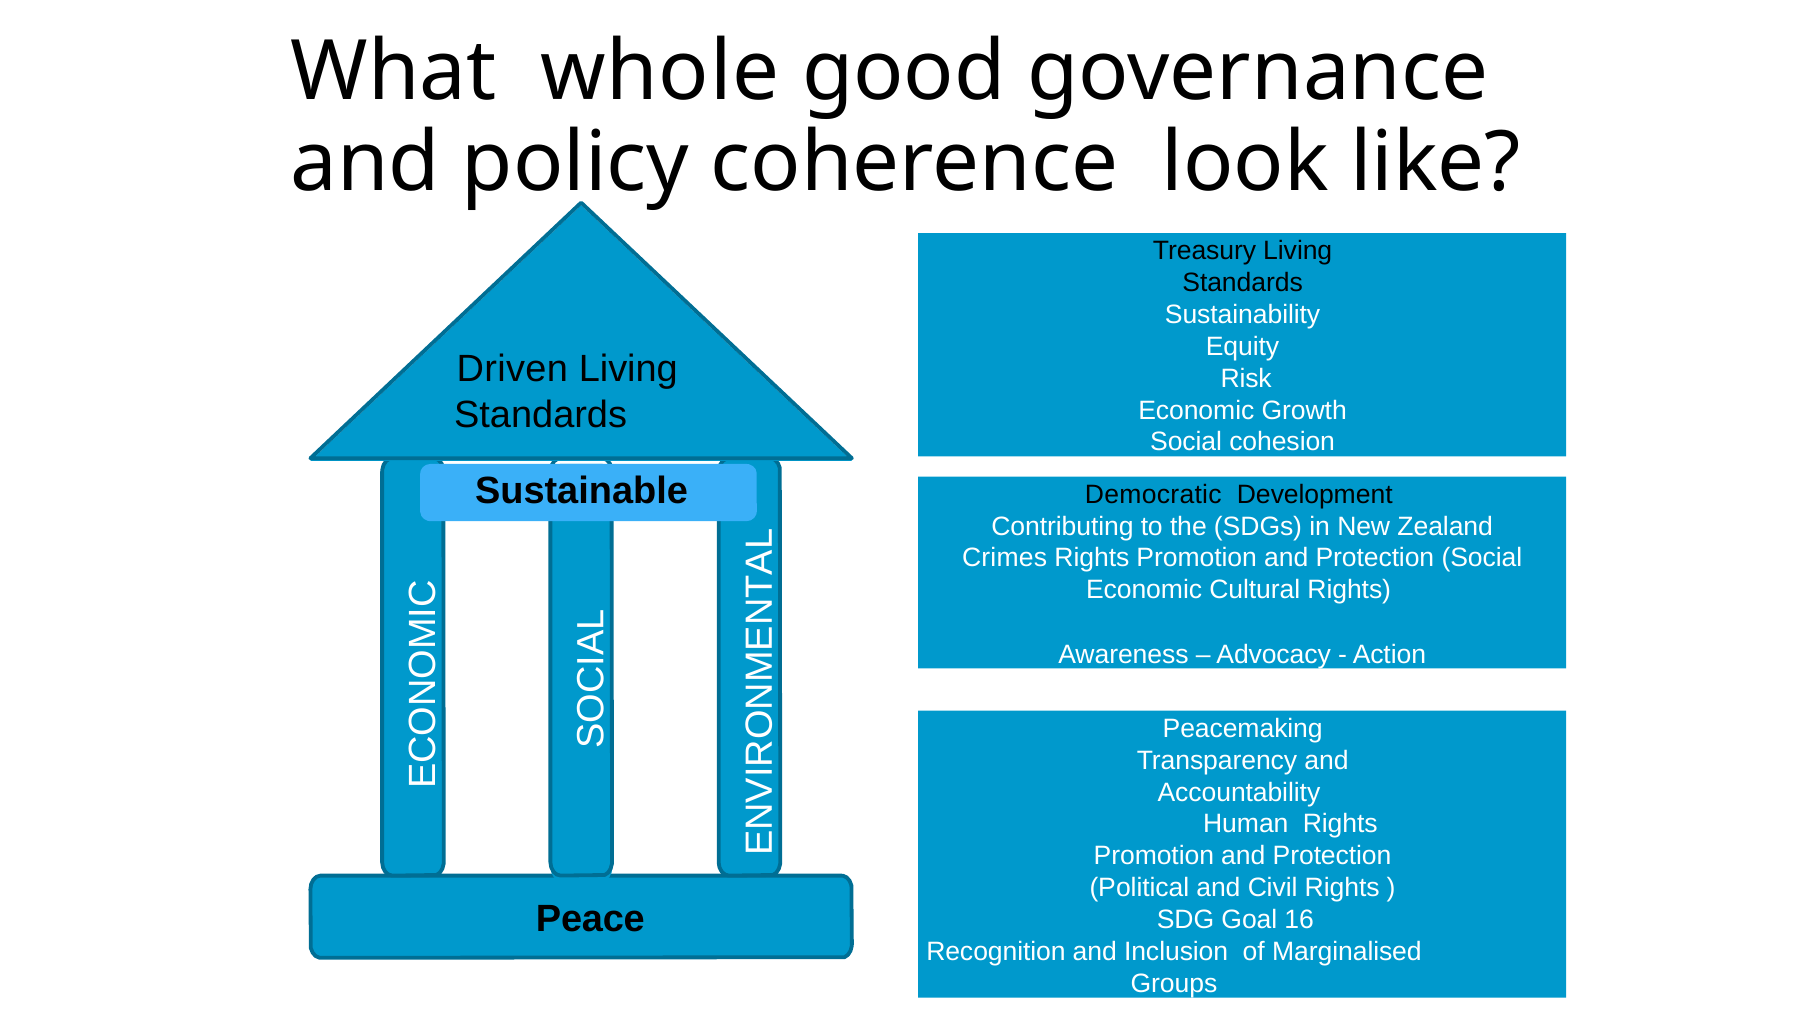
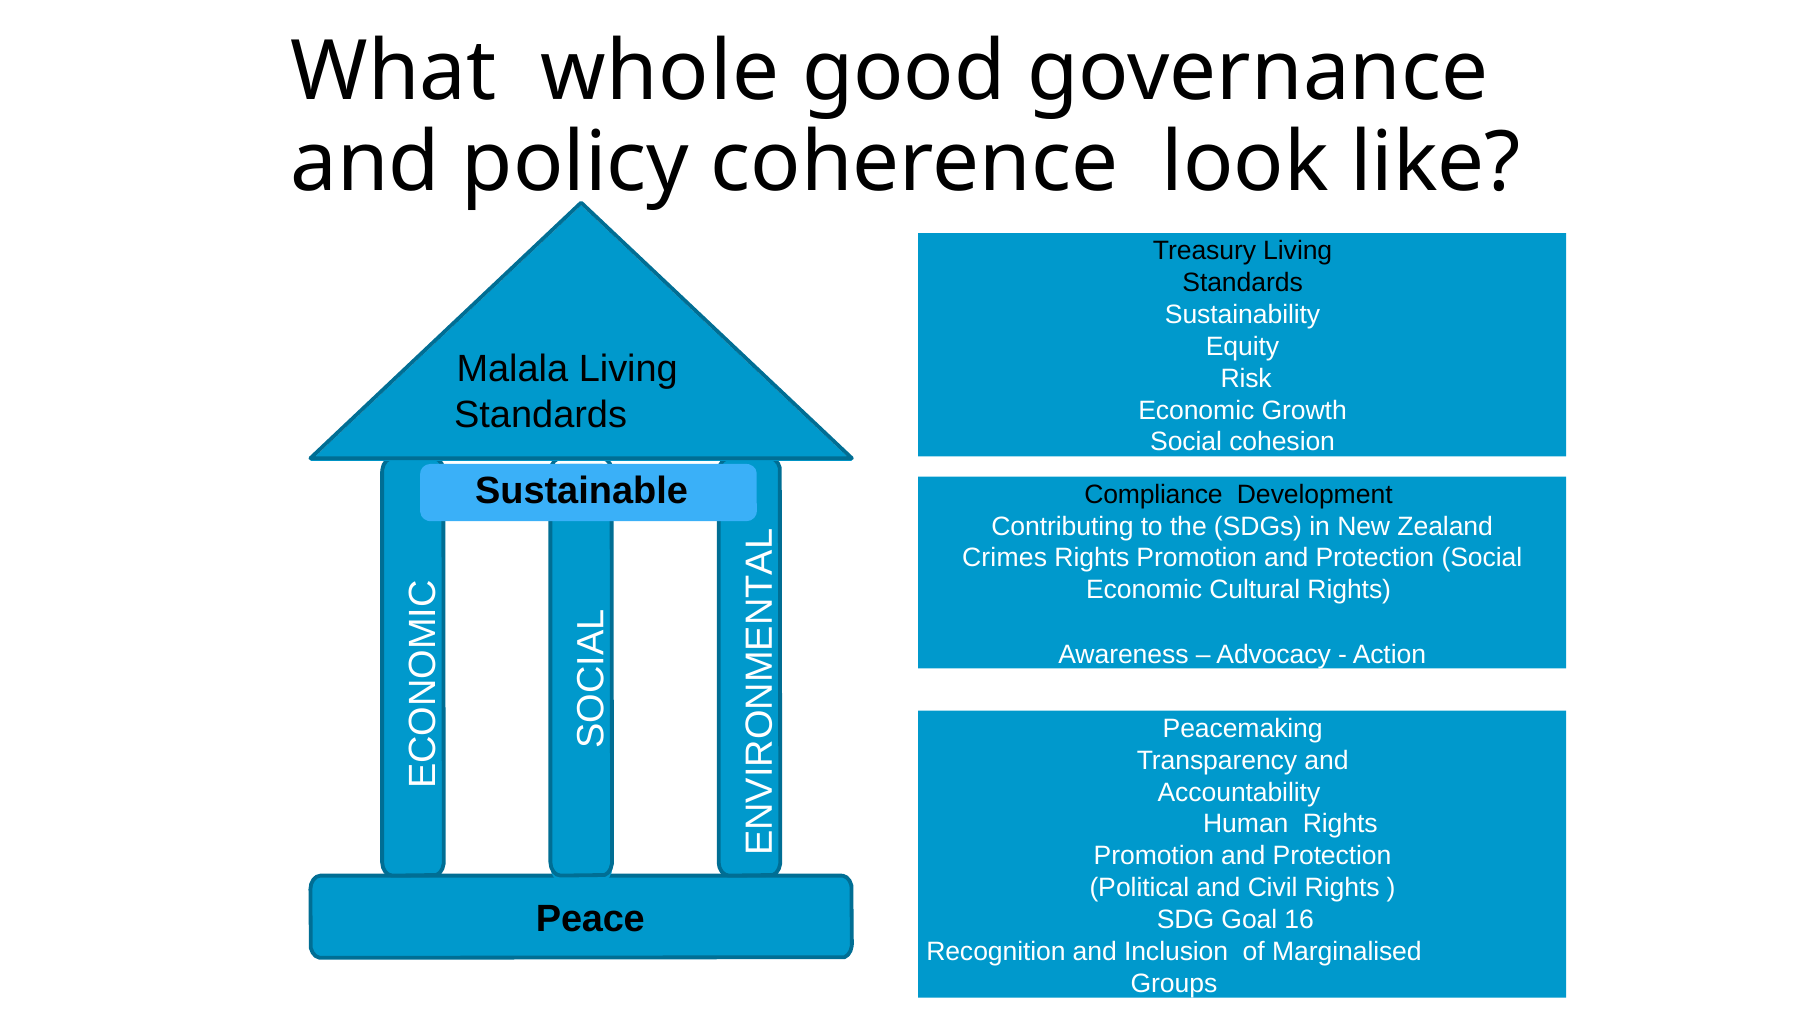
Driven: Driven -> Malala (512, 369)
Democratic: Democratic -> Compliance (1154, 494)
